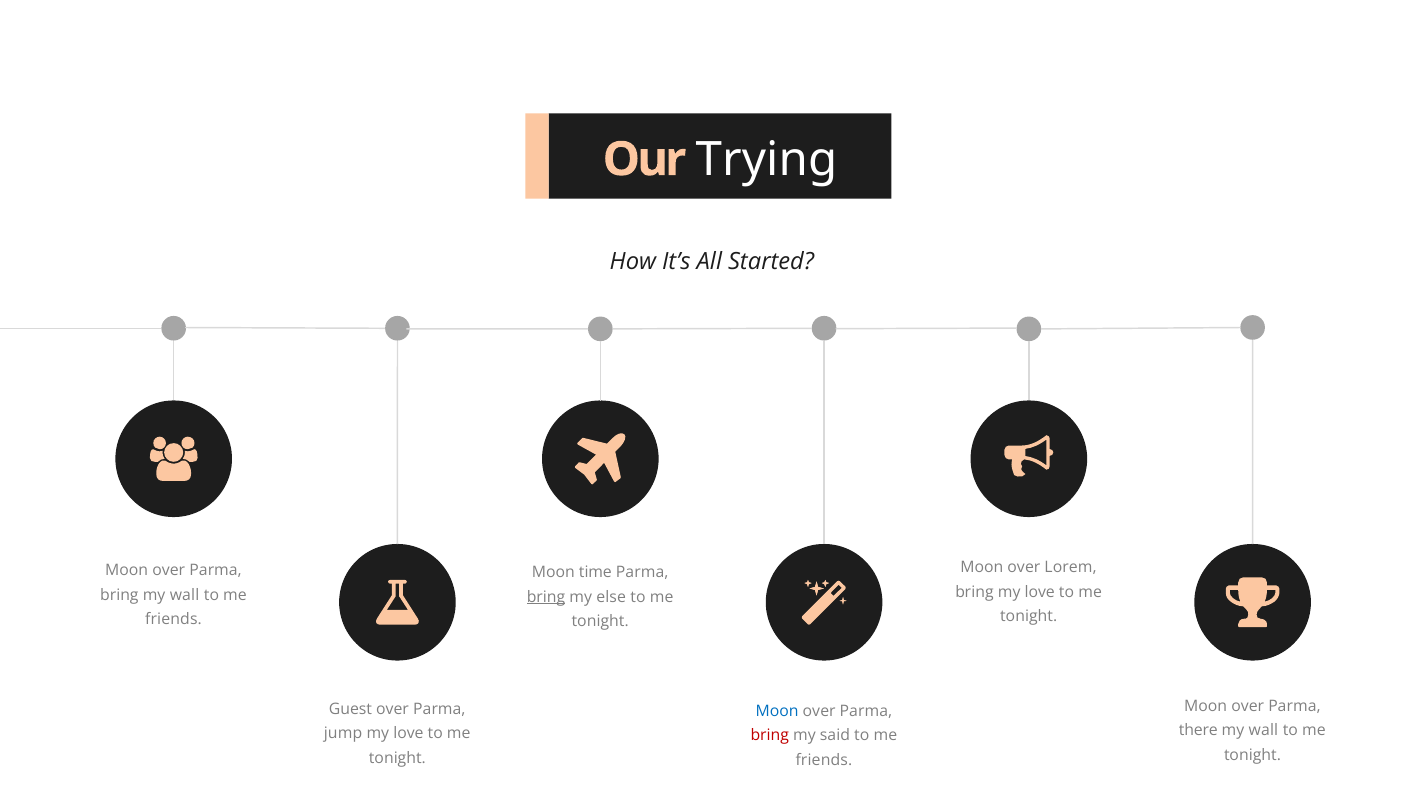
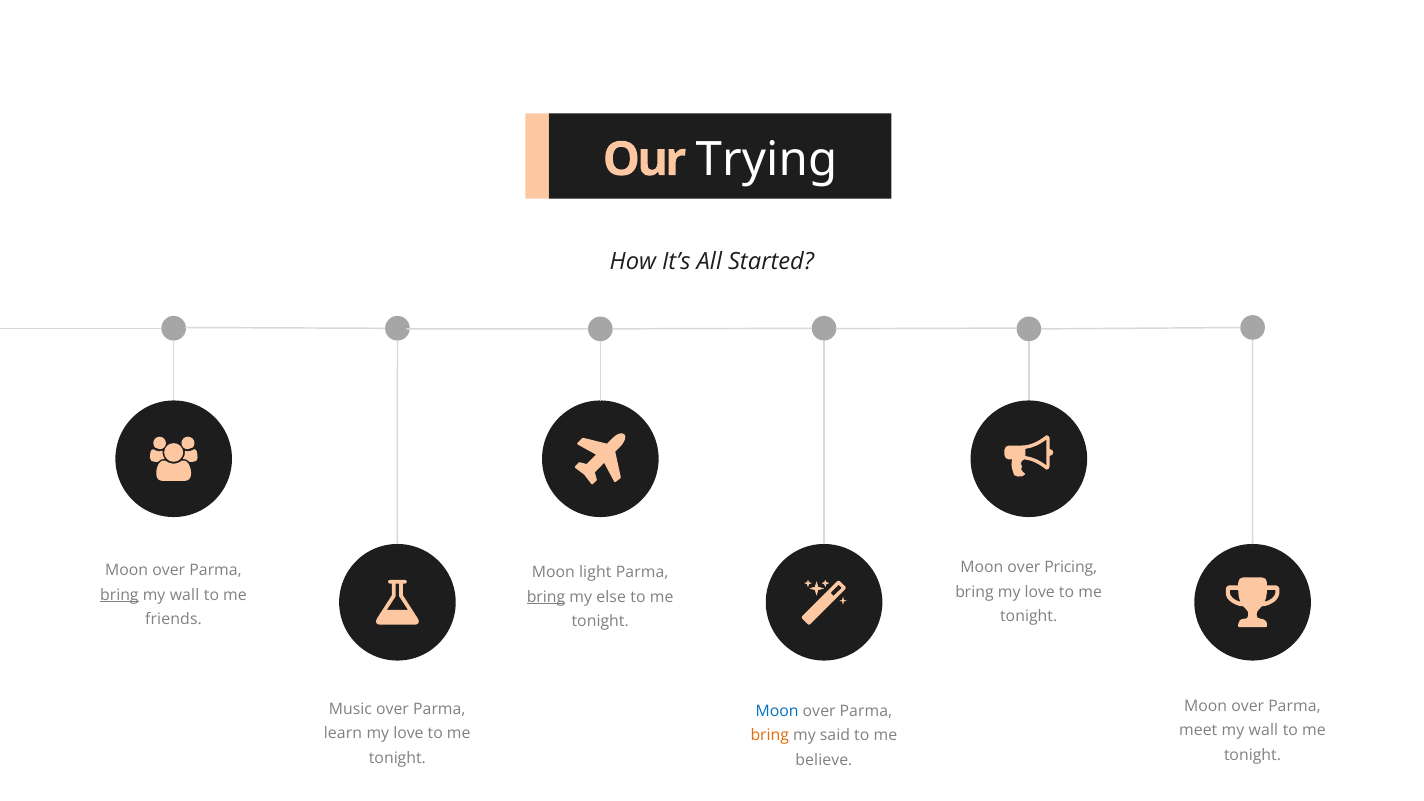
Lorem: Lorem -> Pricing (1071, 567)
time: time -> light (595, 572)
bring underline: none -> present (119, 595)
Guest: Guest -> Music (350, 709)
there: there -> meet (1198, 730)
jump: jump -> learn (343, 733)
bring colour: red -> orange (770, 735)
friends: friends -> believe (824, 760)
